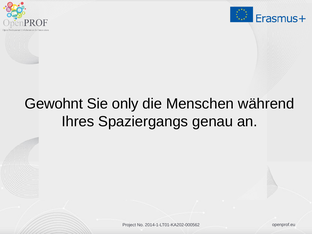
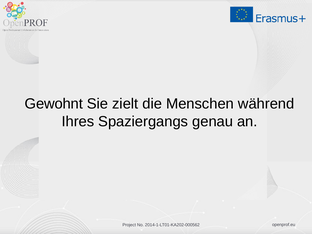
only: only -> zielt (125, 104)
